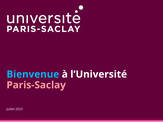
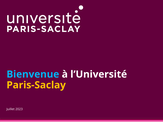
Paris-Saclay colour: pink -> yellow (36, 85)
